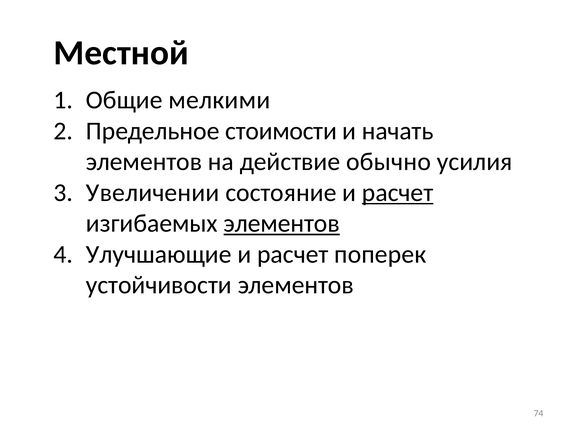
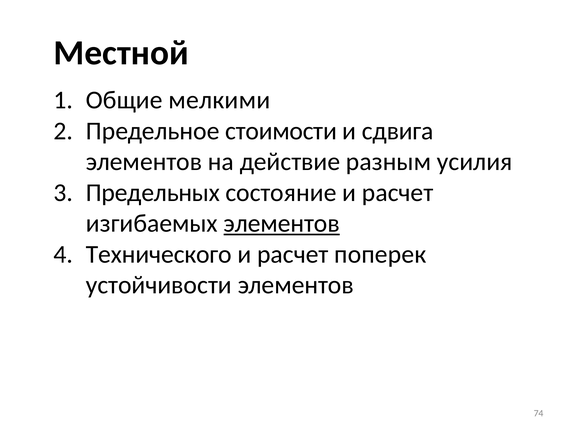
начать: начать -> сдвига (398, 131)
обычно: обычно -> разным (389, 162)
Увеличении: Увеличении -> Предельных (153, 193)
расчет underline: present -> none (398, 193)
Улучшающие: Улучшающие -> Технического (159, 255)
